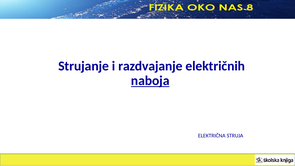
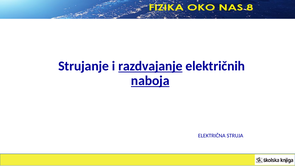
razdvajanje underline: none -> present (150, 66)
